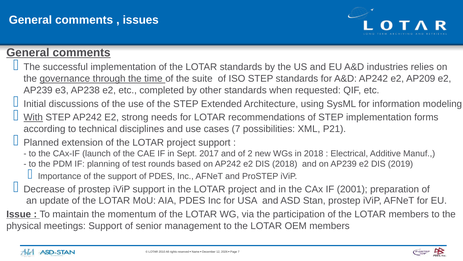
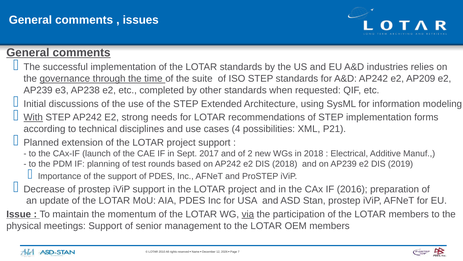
cases 7: 7 -> 4 (236, 129)
2001: 2001 -> 2016 (352, 189)
via underline: none -> present (248, 214)
